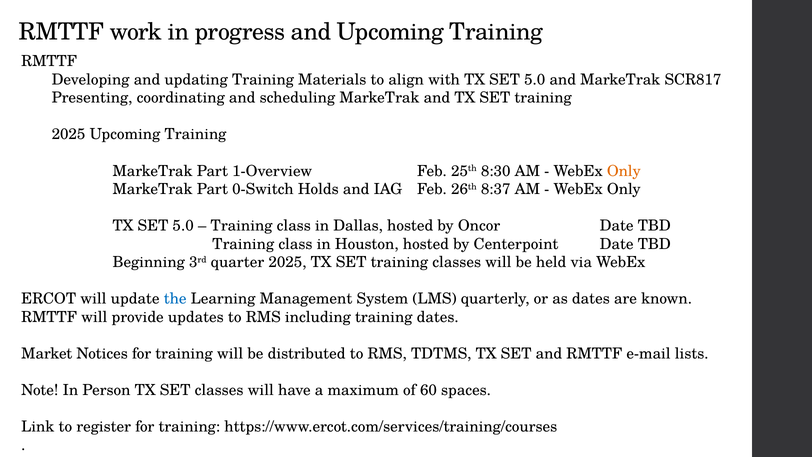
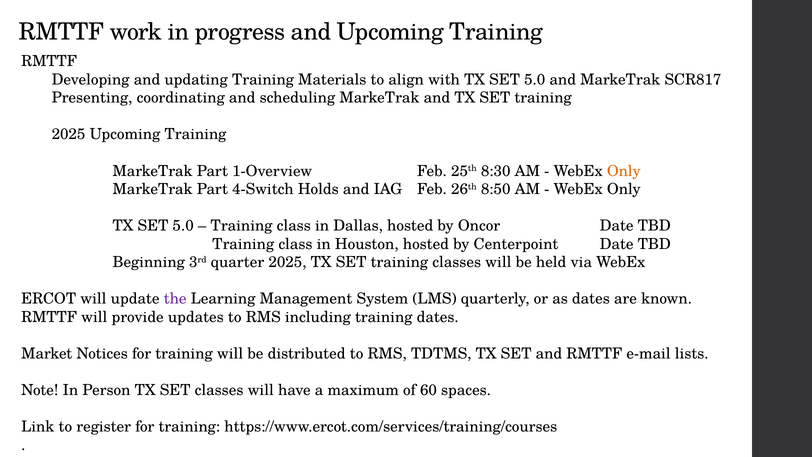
0-Switch: 0-Switch -> 4-Switch (263, 189)
8:37: 8:37 -> 8:50 (496, 189)
the colour: blue -> purple (175, 299)
